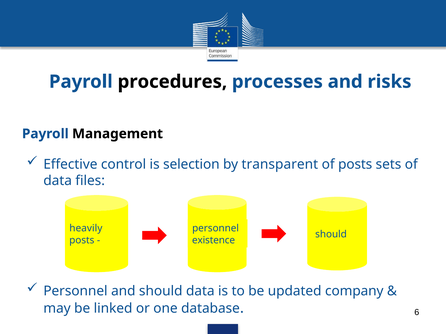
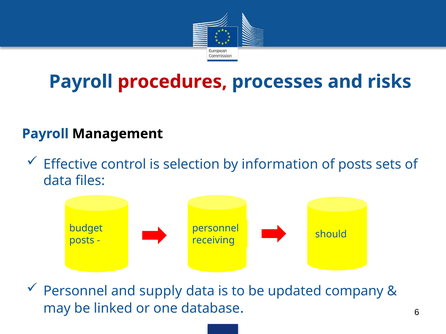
procedures colour: black -> red (172, 82)
transparent: transparent -> information (280, 165)
heavily: heavily -> budget (86, 229)
existence: existence -> receiving (213, 240)
and should: should -> supply (161, 291)
